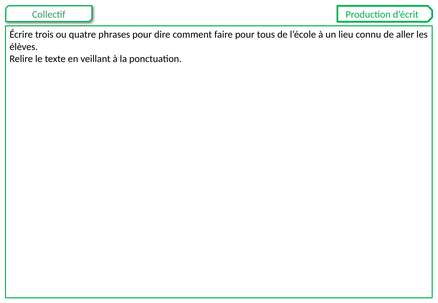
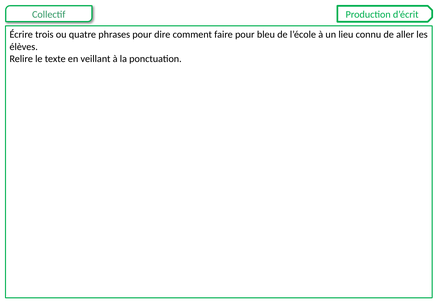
tous: tous -> bleu (266, 35)
